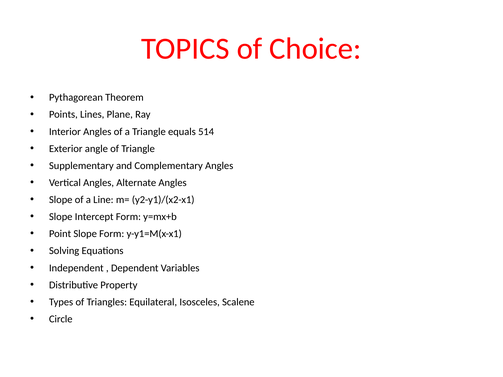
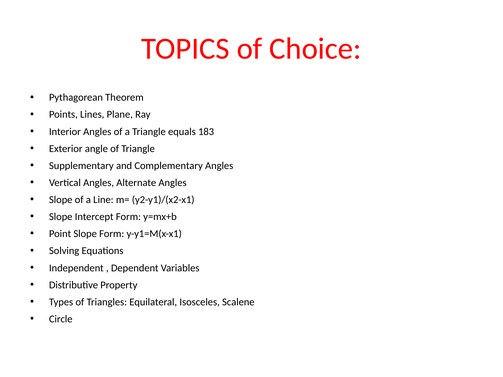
514: 514 -> 183 (206, 132)
